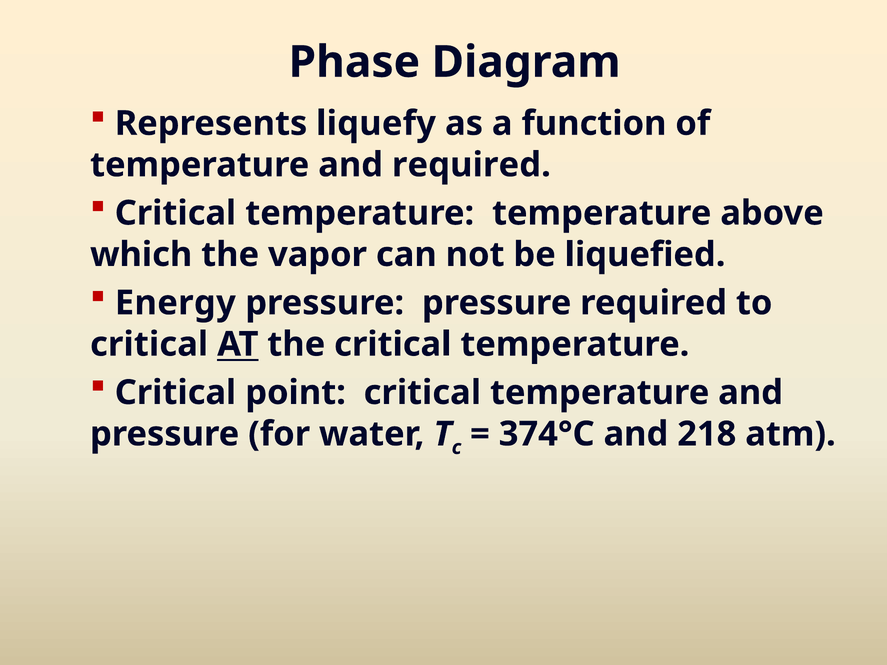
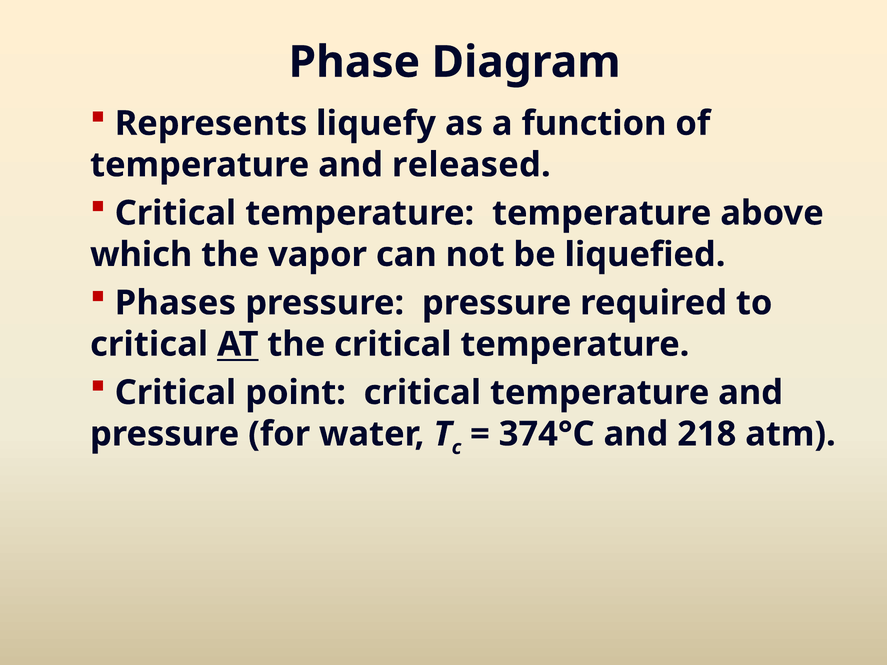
and required: required -> released (471, 165)
Energy: Energy -> Phases (175, 303)
